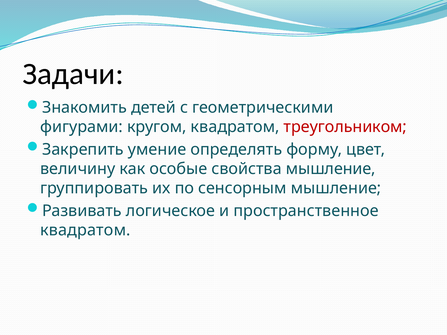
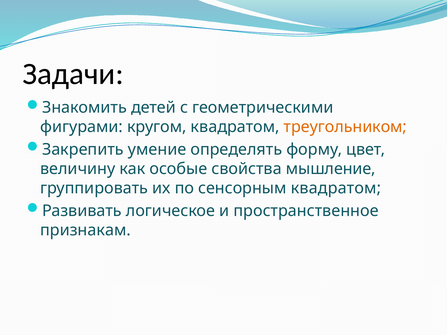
треугольником colour: red -> orange (345, 127)
сенсорным мышление: мышление -> квадратом (336, 188)
квадратом: квадратом -> признакам (85, 230)
